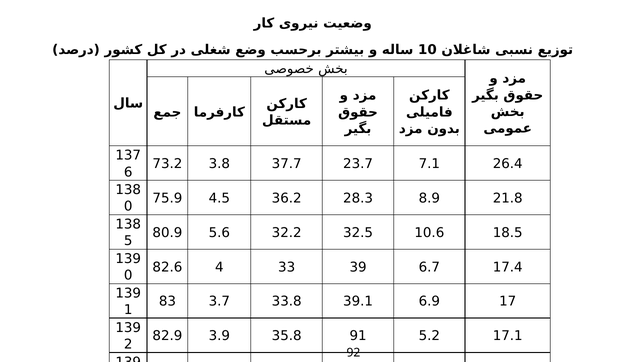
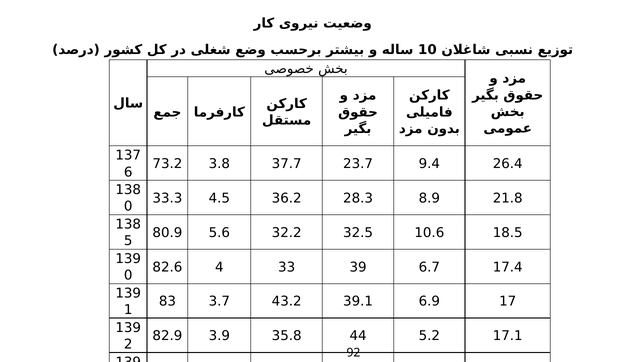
7.1: 7.1 -> 9.4 (429, 164)
75.9: 75.9 -> 33.3 (167, 198)
33.8: 33.8 -> 43.2 (287, 302)
91: 91 -> 44 (358, 336)
